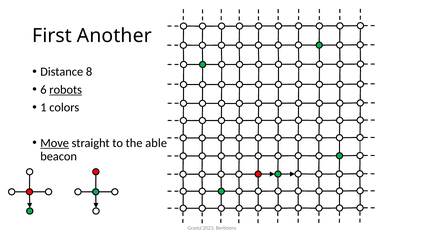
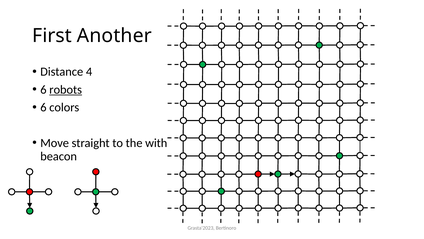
8: 8 -> 4 (89, 72)
1: 1 -> 6 (43, 107)
Move underline: present -> none (55, 143)
able: able -> with (156, 143)
